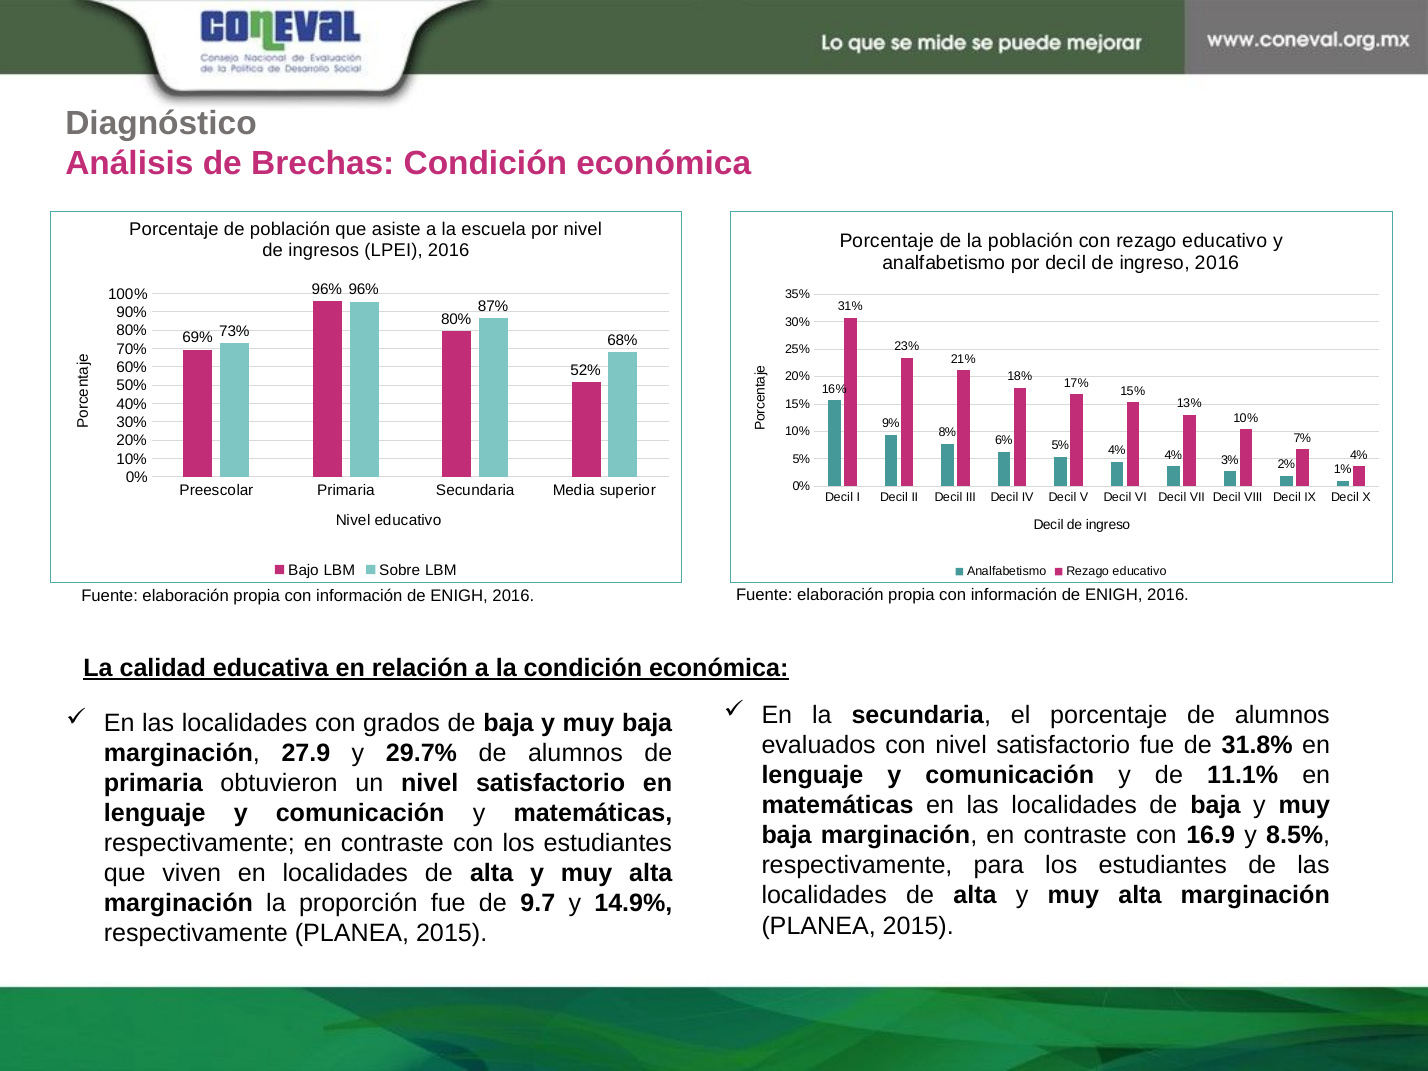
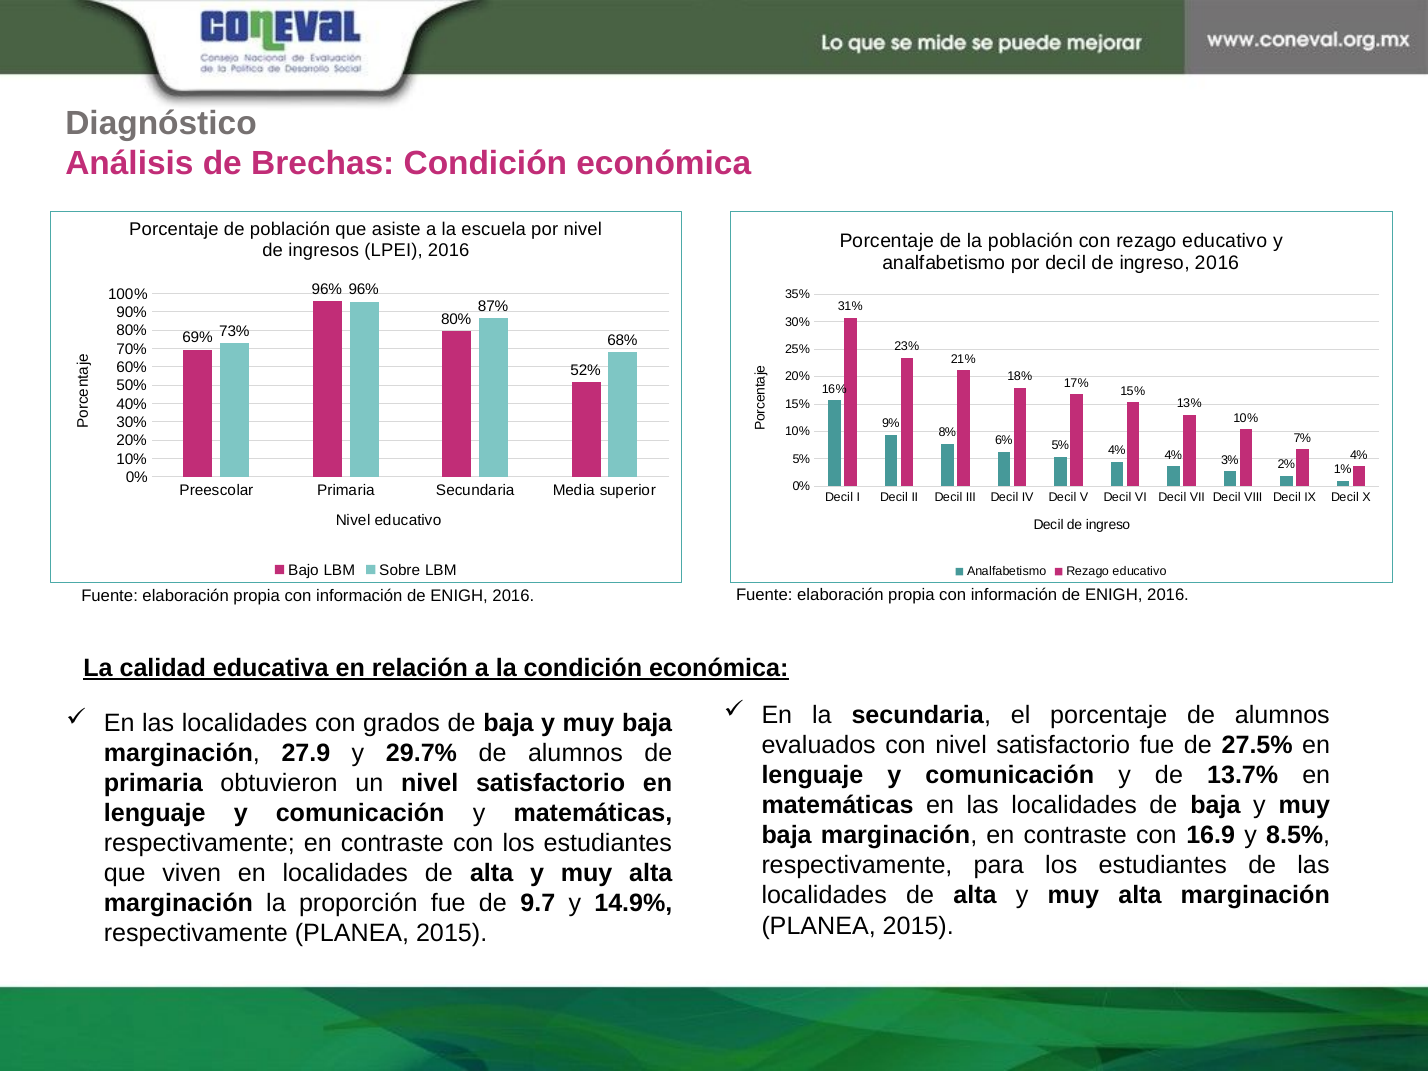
31.8%: 31.8% -> 27.5% (1257, 745)
11.1%: 11.1% -> 13.7% (1243, 775)
